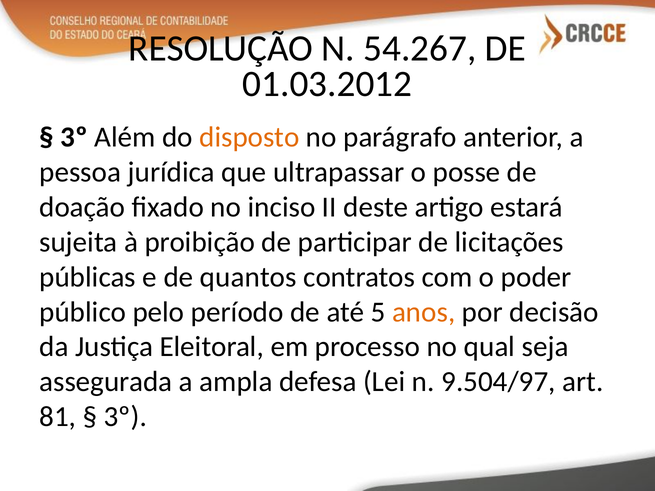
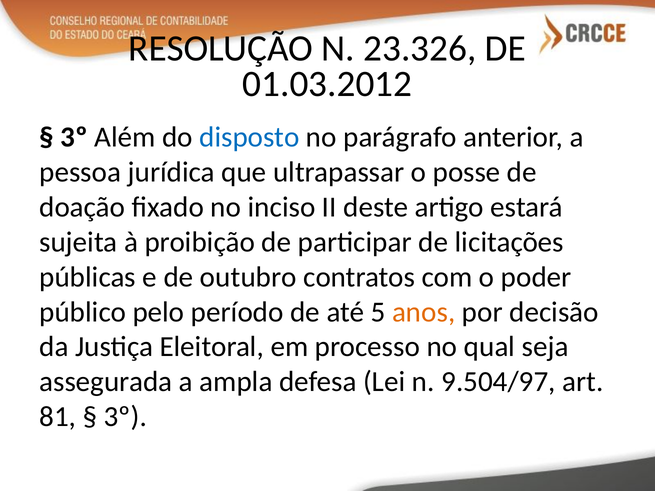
54.267: 54.267 -> 23.326 (420, 48)
disposto colour: orange -> blue (249, 137)
quantos: quantos -> outubro (248, 277)
